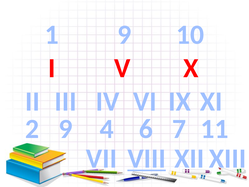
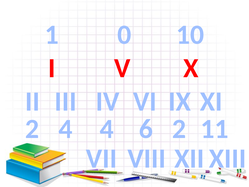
1 9: 9 -> 0 (124, 35)
2 9: 9 -> 4 (65, 129)
6 7: 7 -> 2 (179, 129)
VIII underline: present -> none (147, 158)
